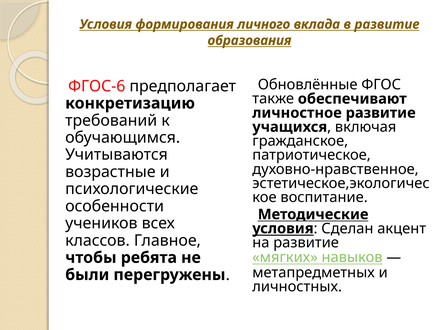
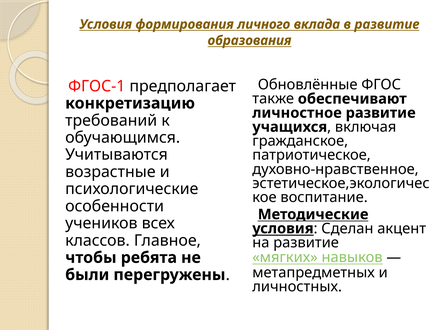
ФГОС-6: ФГОС-6 -> ФГОС-1 (97, 86)
